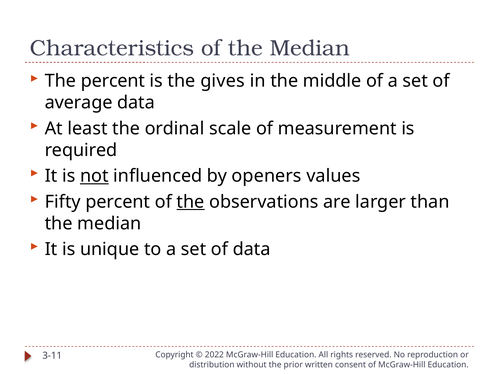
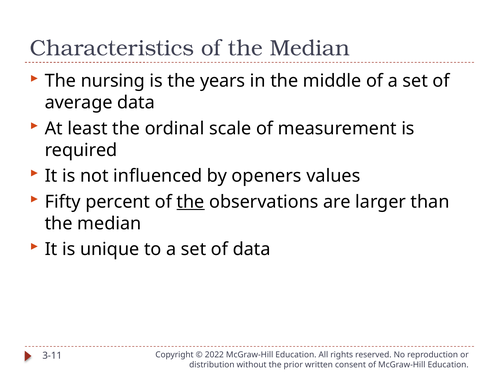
The percent: percent -> nursing (113, 81)
gives: gives -> years (223, 81)
not underline: present -> none (94, 176)
